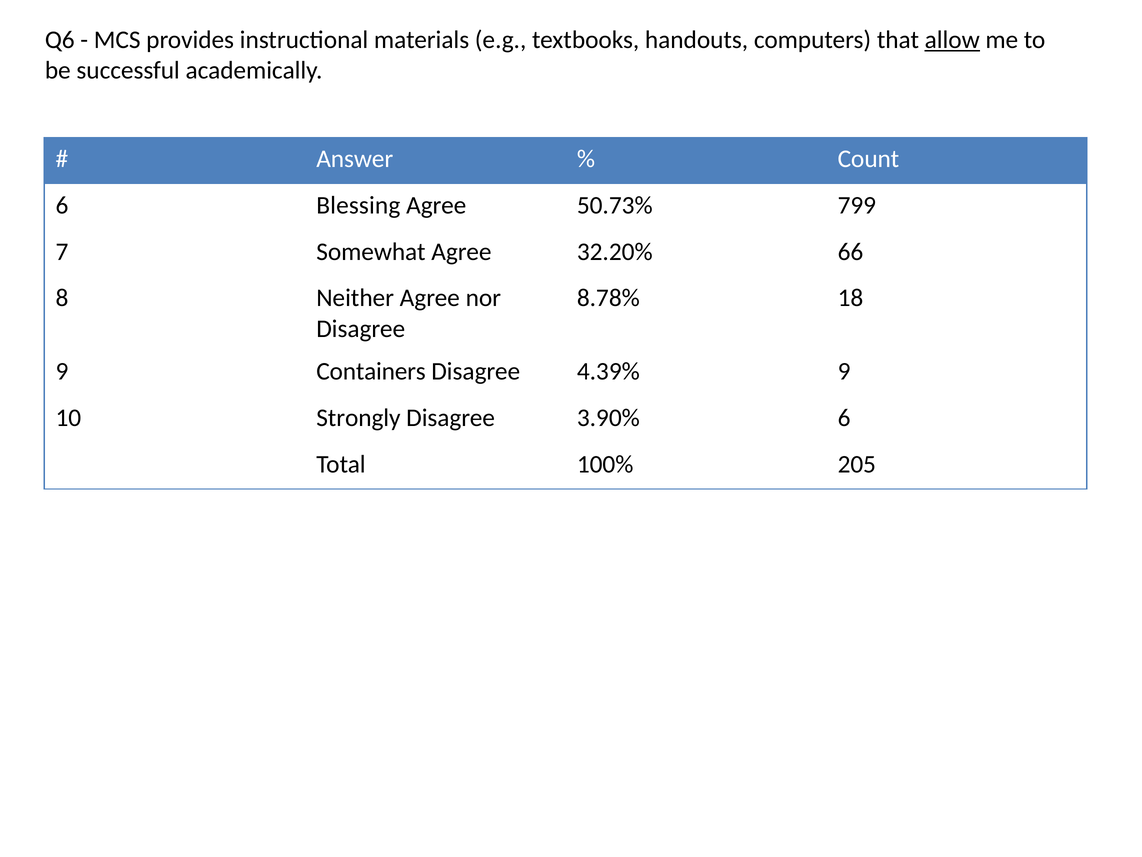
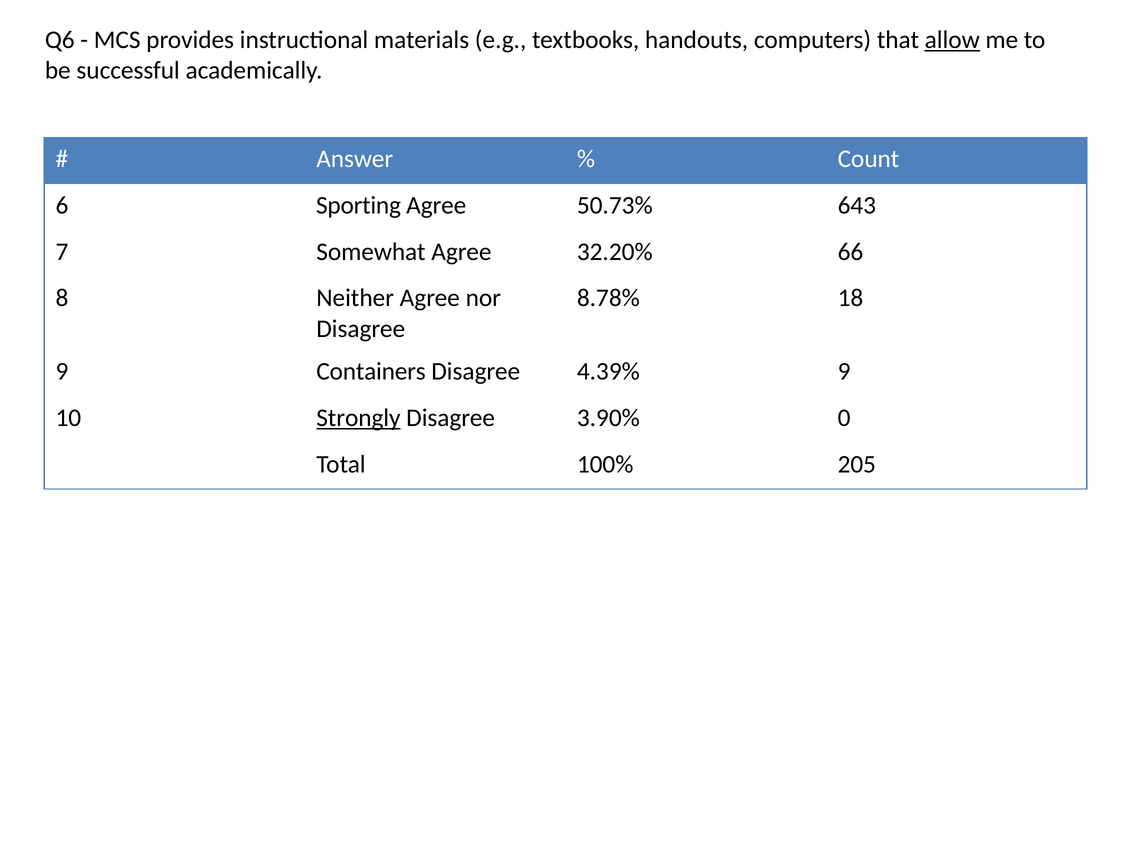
Blessing: Blessing -> Sporting (359, 205)
799: 799 -> 643 (857, 205)
Strongly underline: none -> present (358, 418)
3.90% 6: 6 -> 0 (844, 418)
